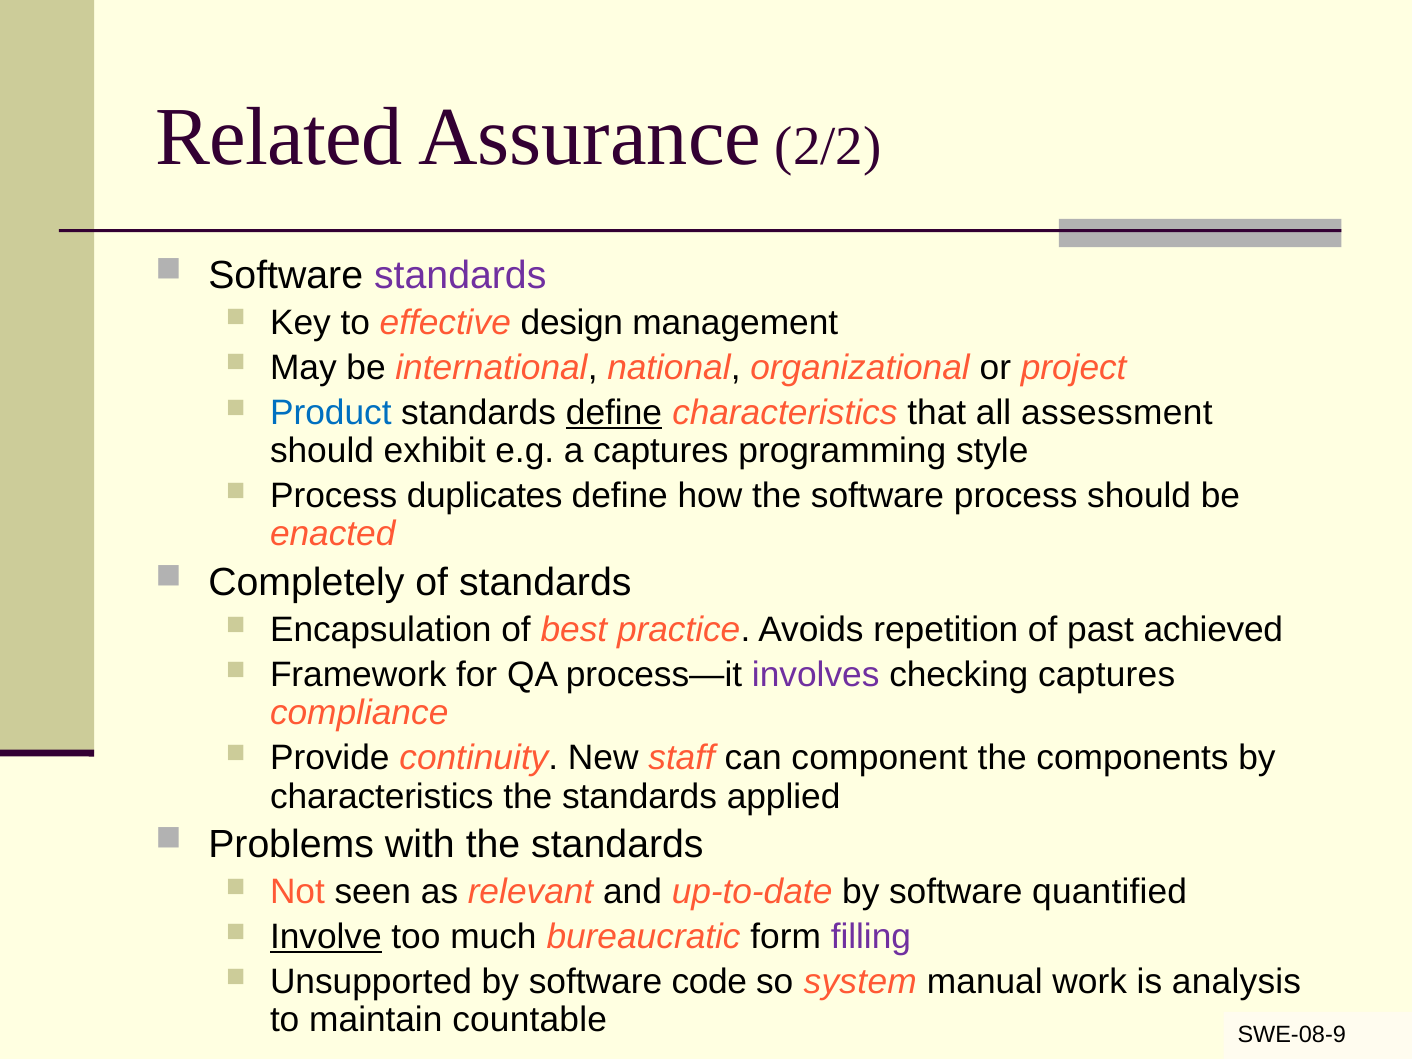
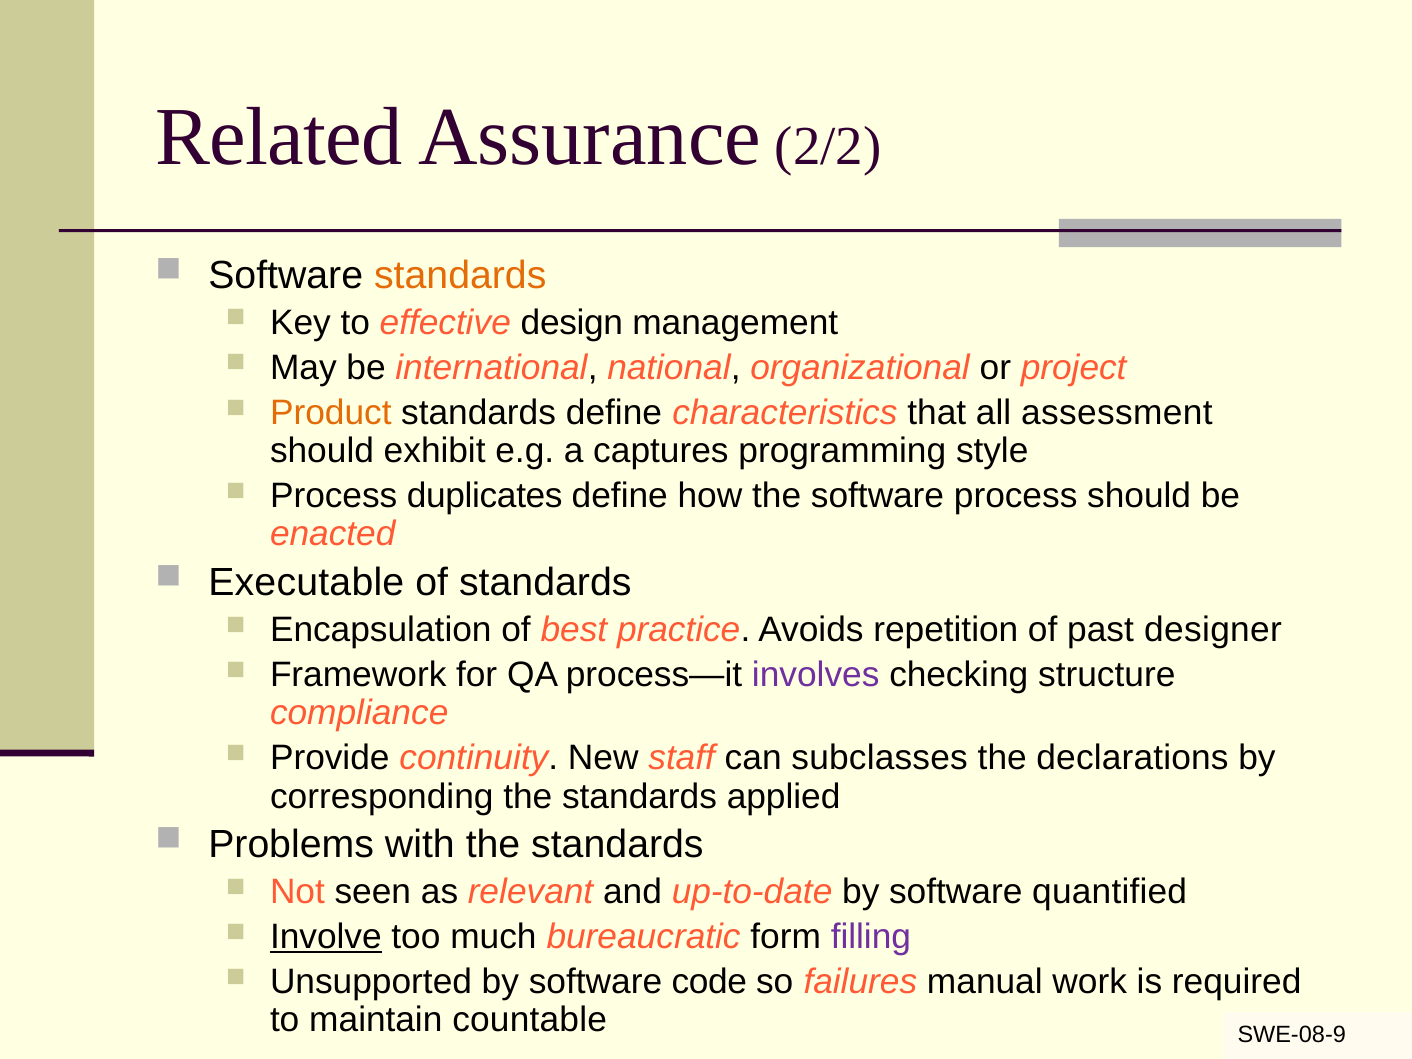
standards colour: purple -> orange (460, 275)
Product colour: blue -> orange (331, 413)
define underline: present -> none (614, 413)
Completely: Completely -> Executable (306, 582)
achieved: achieved -> designer (1213, 630)
checking captures: captures -> structure (1107, 675)
component: component -> subclasses (880, 758)
components: components -> declarations (1132, 758)
characteristics: characteristics -> corresponding (382, 796)
system: system -> failures (860, 982)
analysis: analysis -> required (1237, 982)
